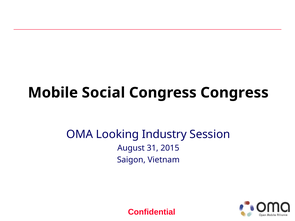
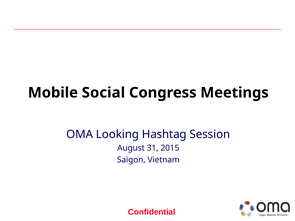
Congress Congress: Congress -> Meetings (235, 93)
Industry: Industry -> Hashtag (164, 134)
